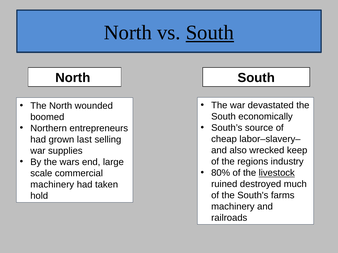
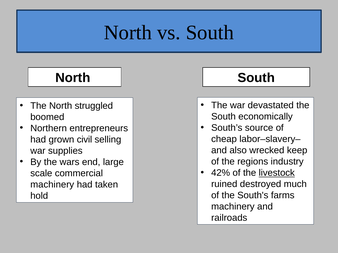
South underline: present -> none (210, 33)
wounded: wounded -> struggled (94, 106)
last: last -> civil (84, 140)
80%: 80% -> 42% (221, 173)
